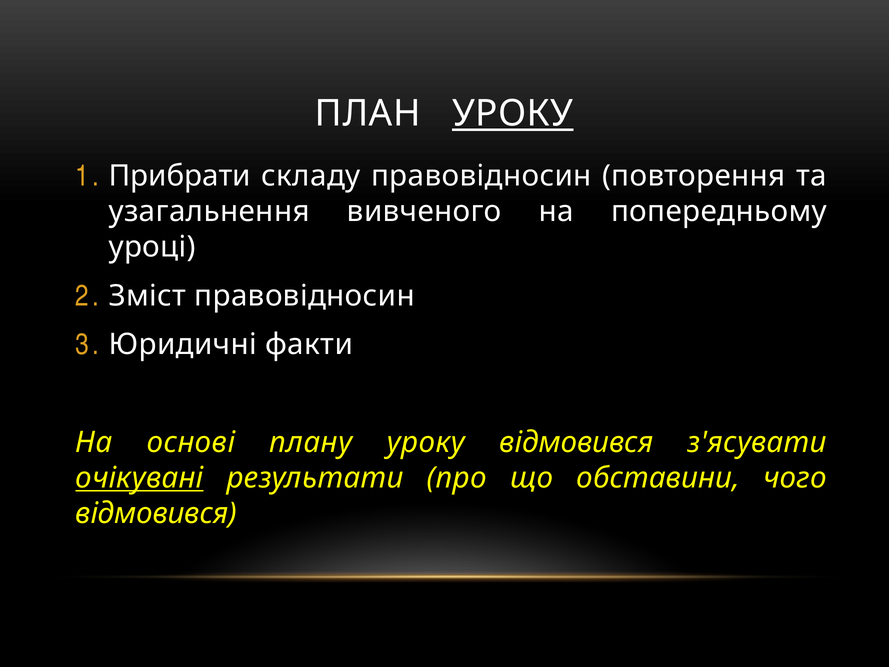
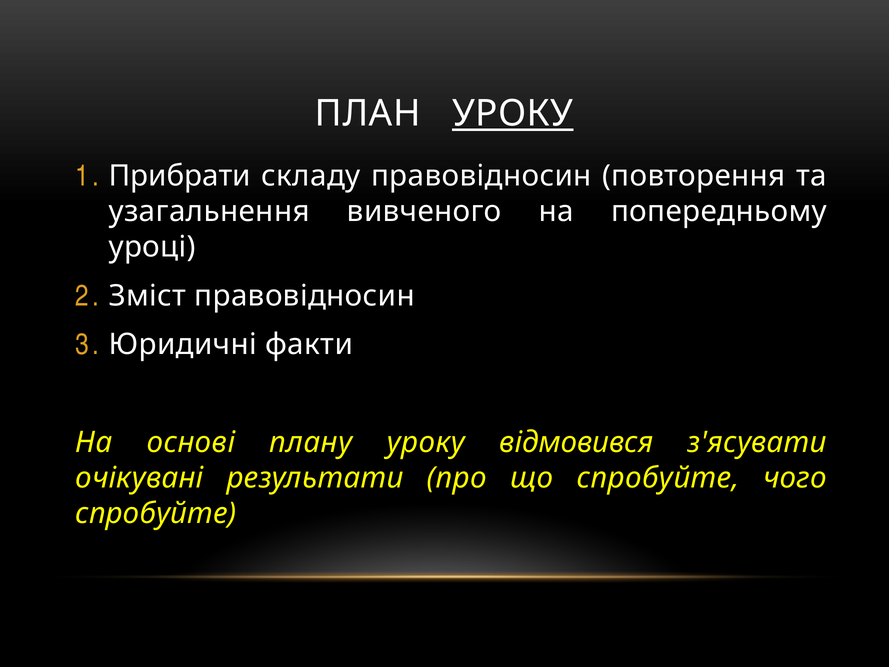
очікувані underline: present -> none (139, 478)
що обставини: обставини -> спробуйте (658, 478)
відмовився: відмовився -> спробуйте (156, 513)
